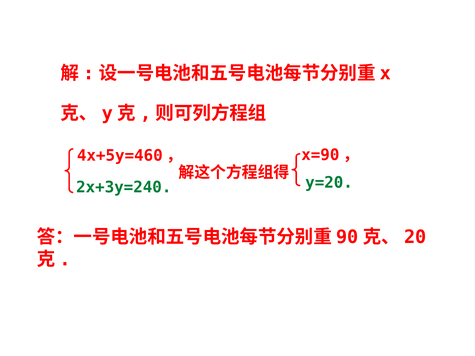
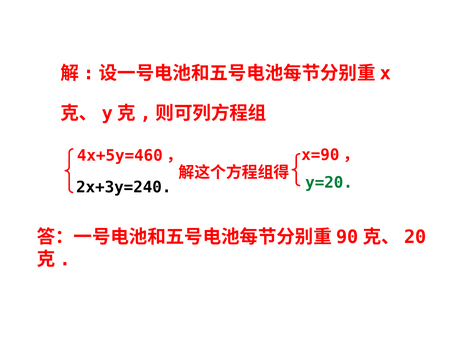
2x+3y=240 colour: green -> black (124, 188)
